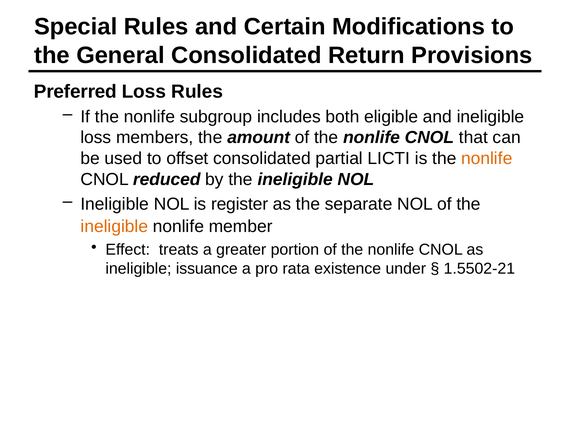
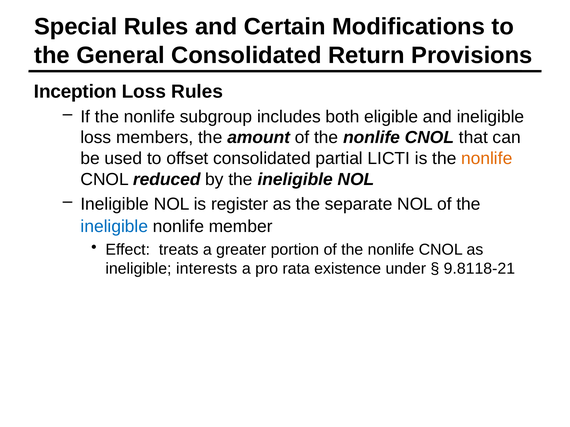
Preferred: Preferred -> Inception (75, 92)
ineligible colour: orange -> blue (114, 227)
issuance: issuance -> interests (207, 269)
1.5502-21: 1.5502-21 -> 9.8118-21 (479, 269)
